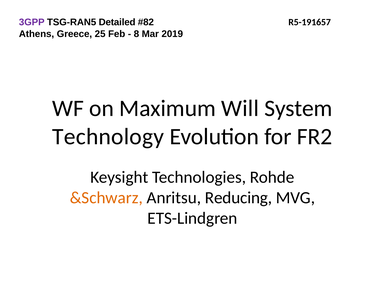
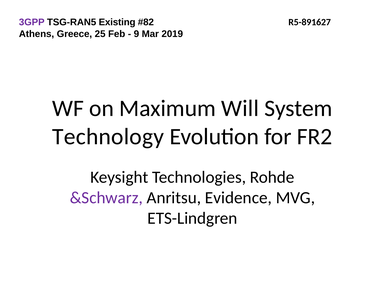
Detailed: Detailed -> Existing (117, 22)
R5-191657: R5-191657 -> R5-891627 (310, 22)
8: 8 -> 9 (136, 34)
&Schwarz colour: orange -> purple (106, 198)
Reducing: Reducing -> Evidence (238, 198)
